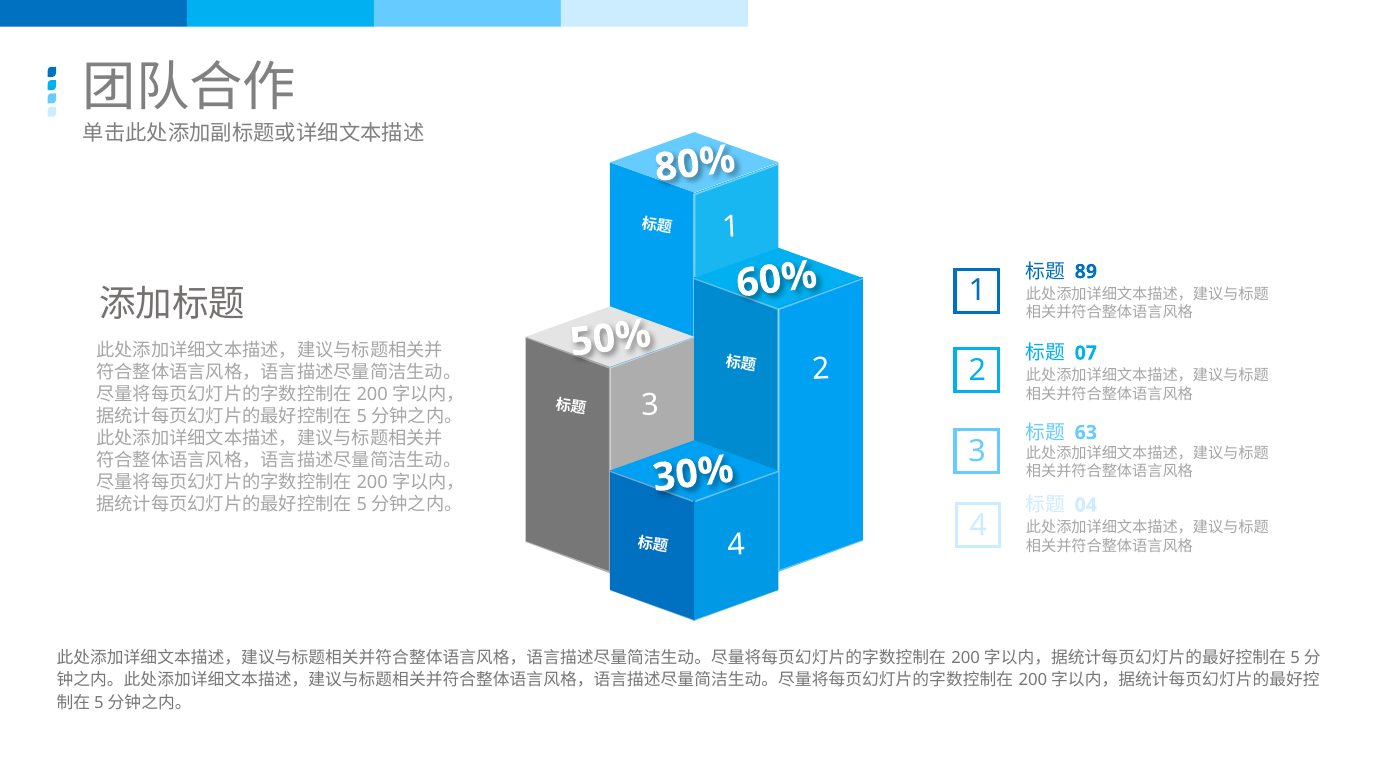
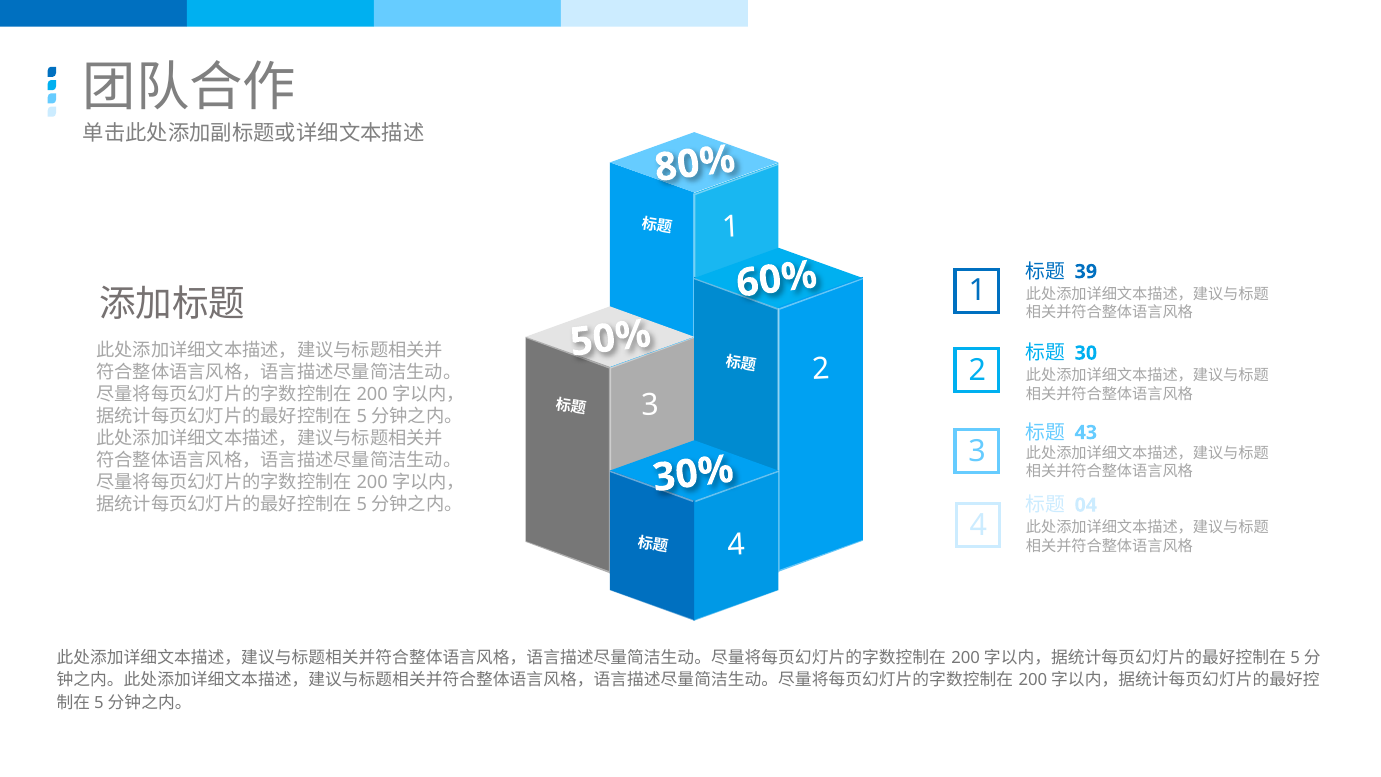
89: 89 -> 39 (1086, 272)
07: 07 -> 30 (1086, 353)
63: 63 -> 43 (1086, 432)
